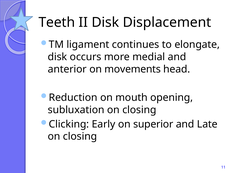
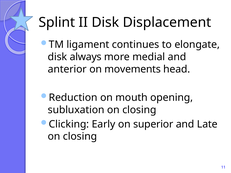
Teeth: Teeth -> Splint (57, 22)
occurs: occurs -> always (86, 57)
